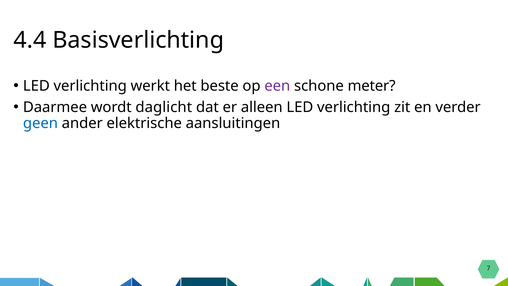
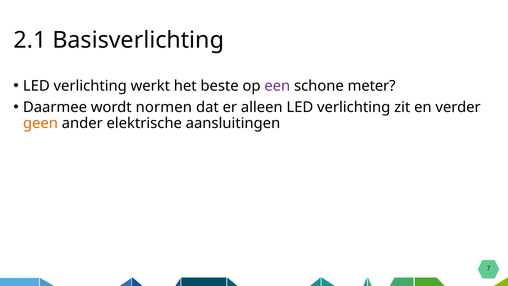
4.4: 4.4 -> 2.1 (30, 40)
daglicht: daglicht -> normen (164, 107)
geen colour: blue -> orange (40, 123)
